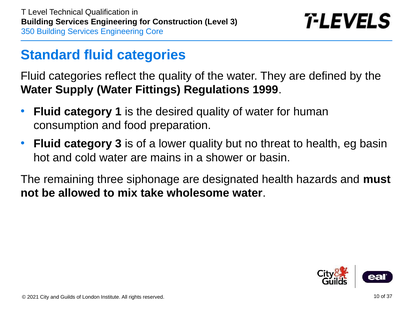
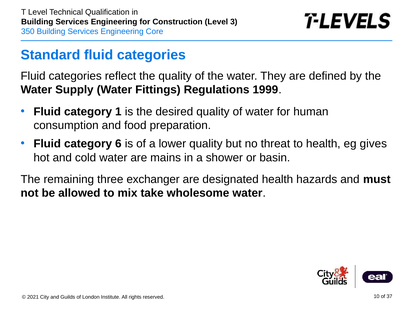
category 3: 3 -> 6 (118, 144)
eg basin: basin -> gives (373, 144)
siphonage: siphonage -> exchanger (153, 179)
